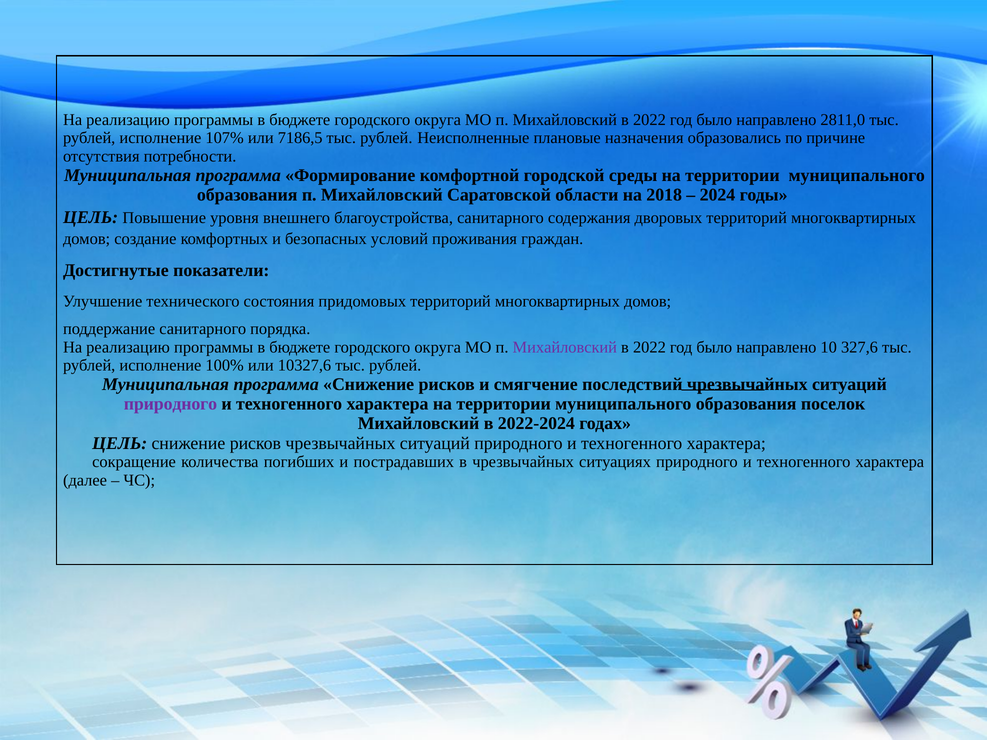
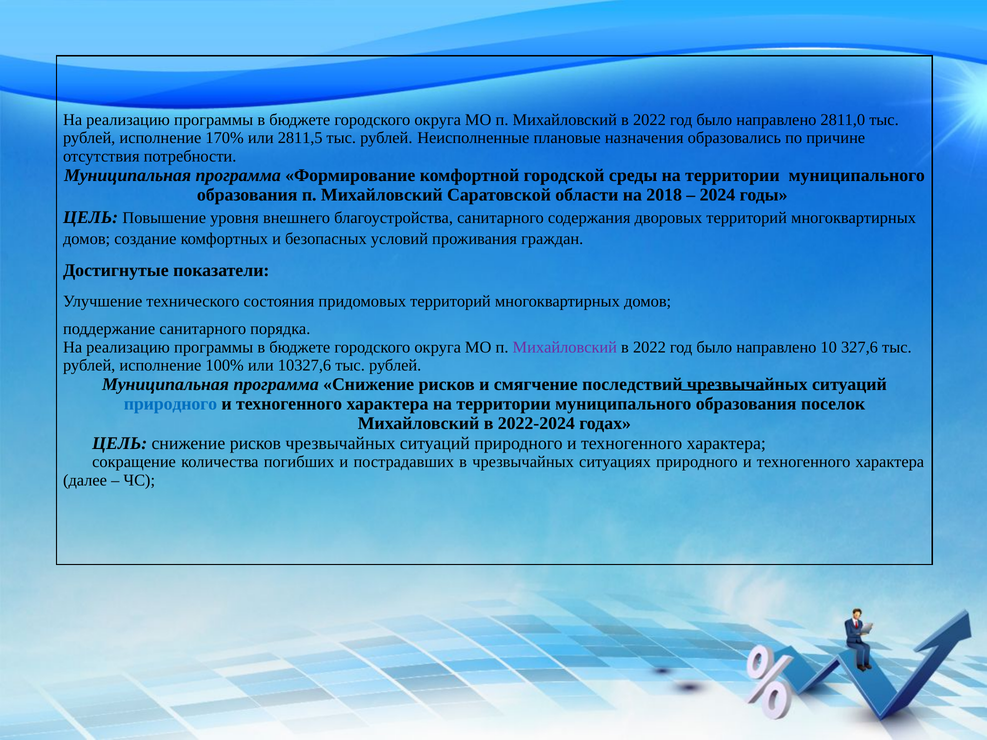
107%: 107% -> 170% (225, 138)
7186,5: 7186,5 -> 2811,5 (300, 138)
природного colour: purple -> blue (170, 404)
